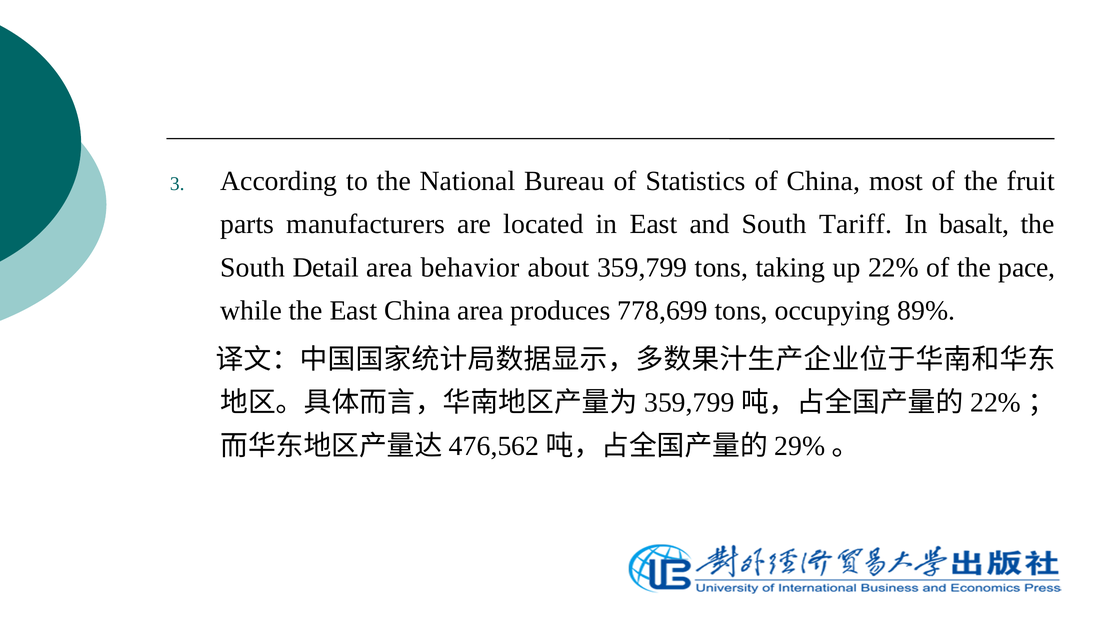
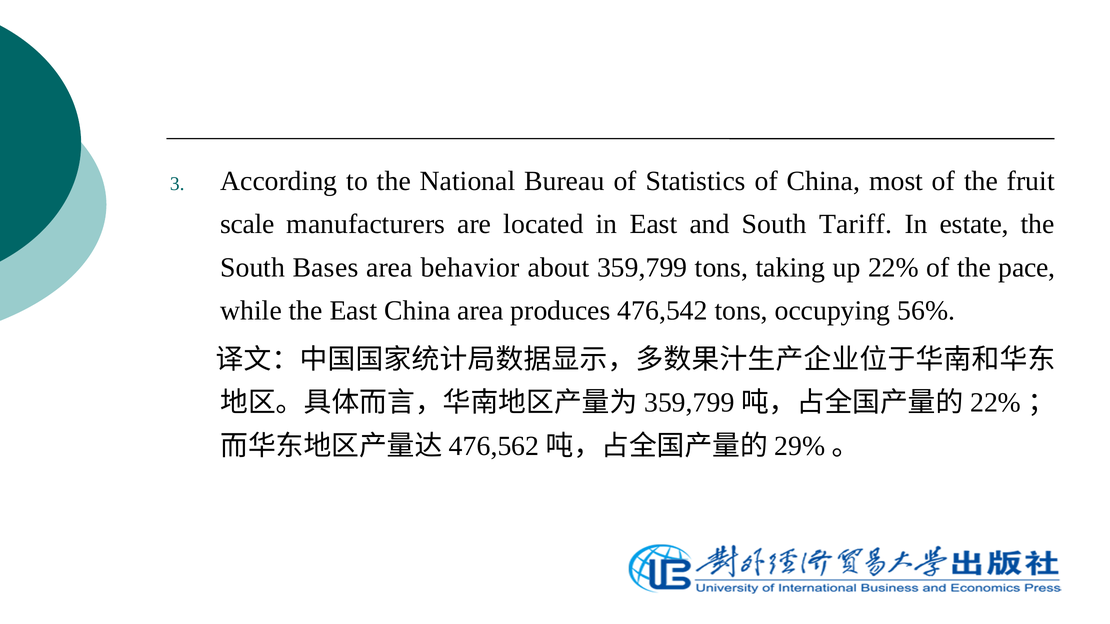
parts: parts -> scale (247, 224)
basalt: basalt -> estate (974, 224)
Detail: Detail -> Bases (326, 268)
778,699: 778,699 -> 476,542 (663, 311)
89%: 89% -> 56% (926, 311)
